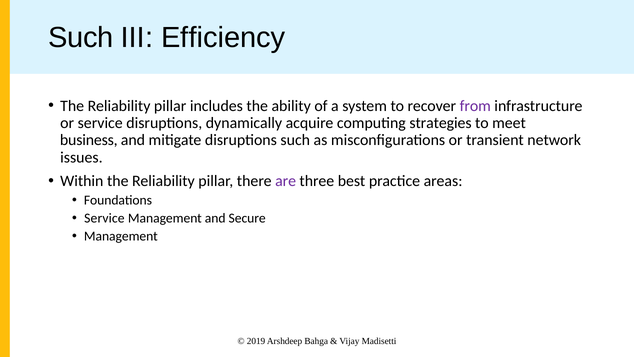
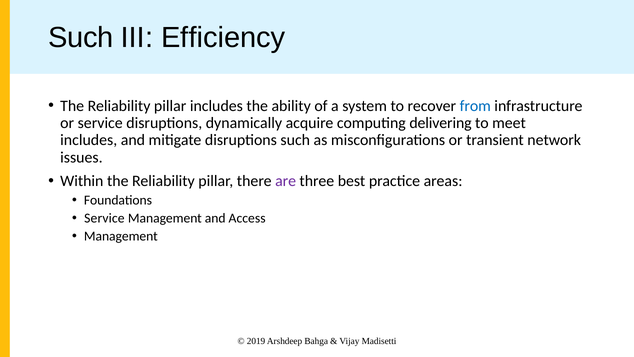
from colour: purple -> blue (475, 106)
strategies: strategies -> delivering (441, 123)
business: business -> includes (89, 140)
Secure: Secure -> Access (247, 218)
